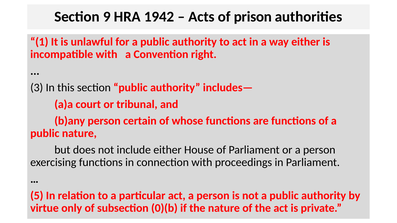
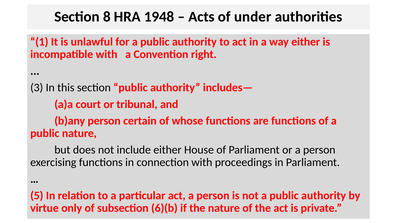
9: 9 -> 8 (107, 17)
1942: 1942 -> 1948 (159, 17)
prison: prison -> under (253, 17)
0)(b: 0)(b -> 6)(b (164, 208)
